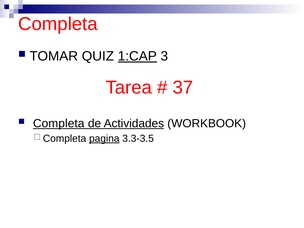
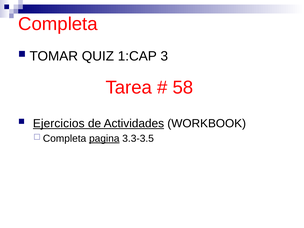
1:CAP underline: present -> none (137, 56)
37: 37 -> 58 (183, 87)
Completa: Completa -> Ejercicios (59, 123)
